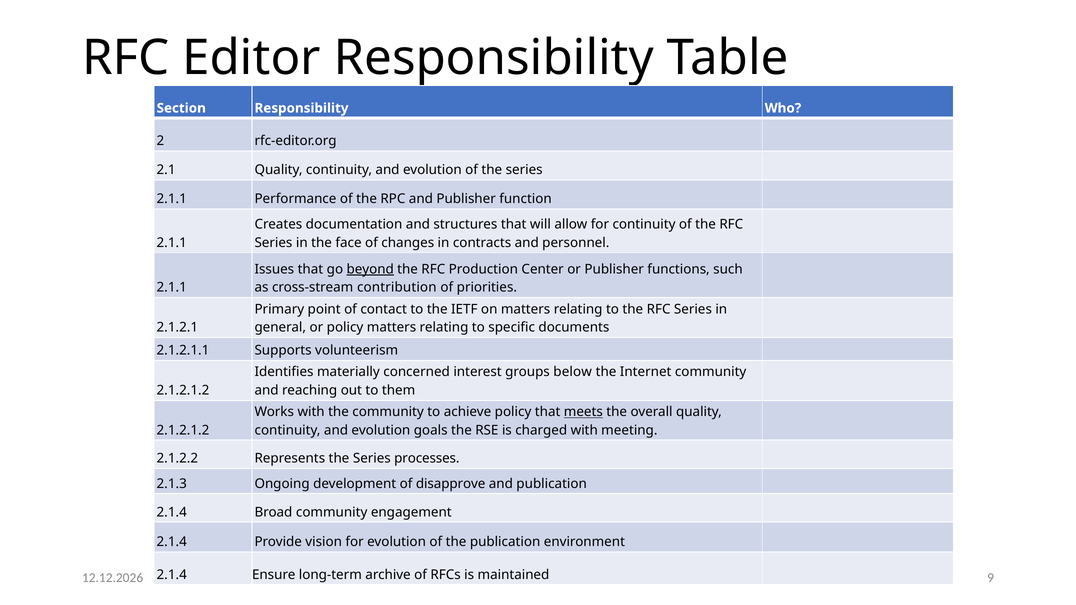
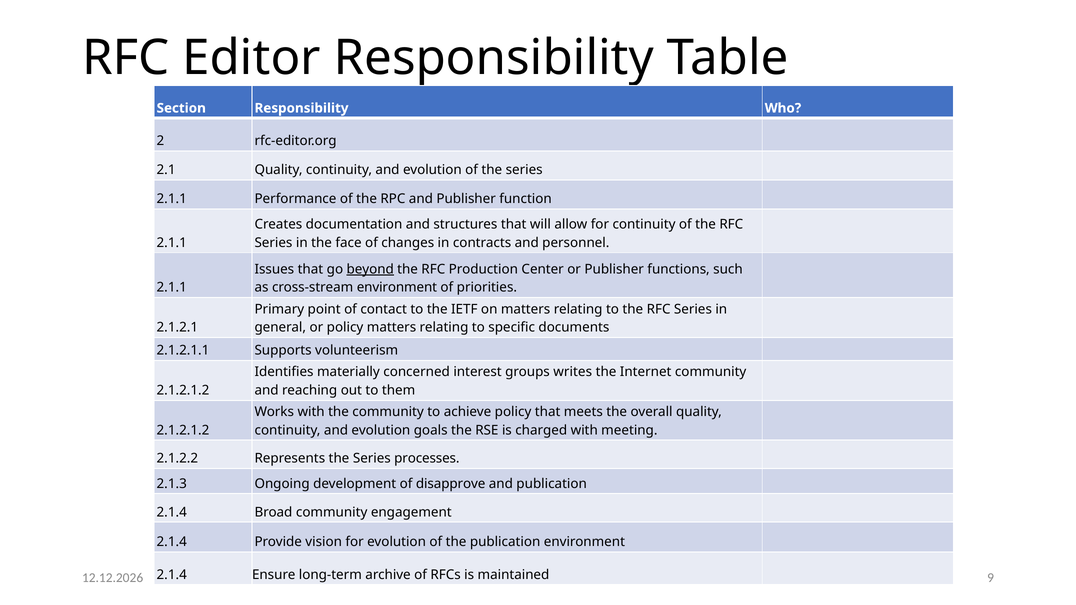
cross-stream contribution: contribution -> environment (397, 288)
below: below -> writes (573, 372)
meets underline: present -> none (583, 412)
